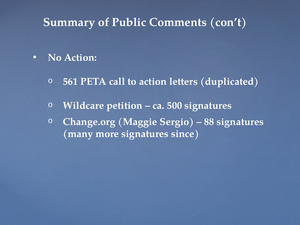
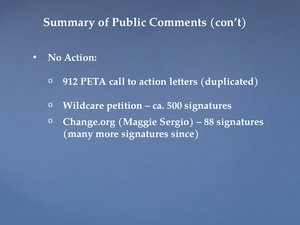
561: 561 -> 912 (70, 82)
